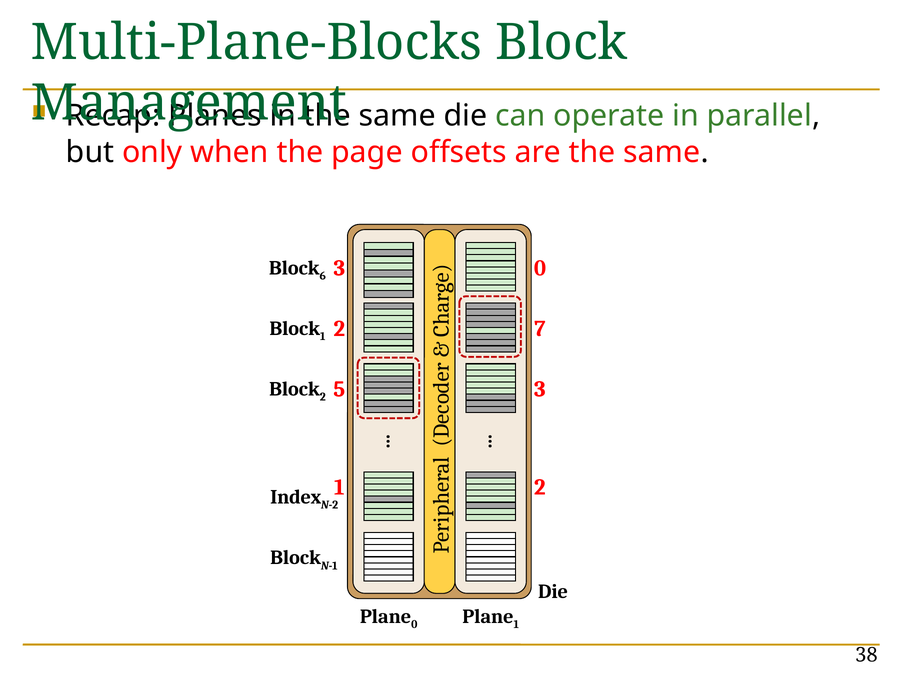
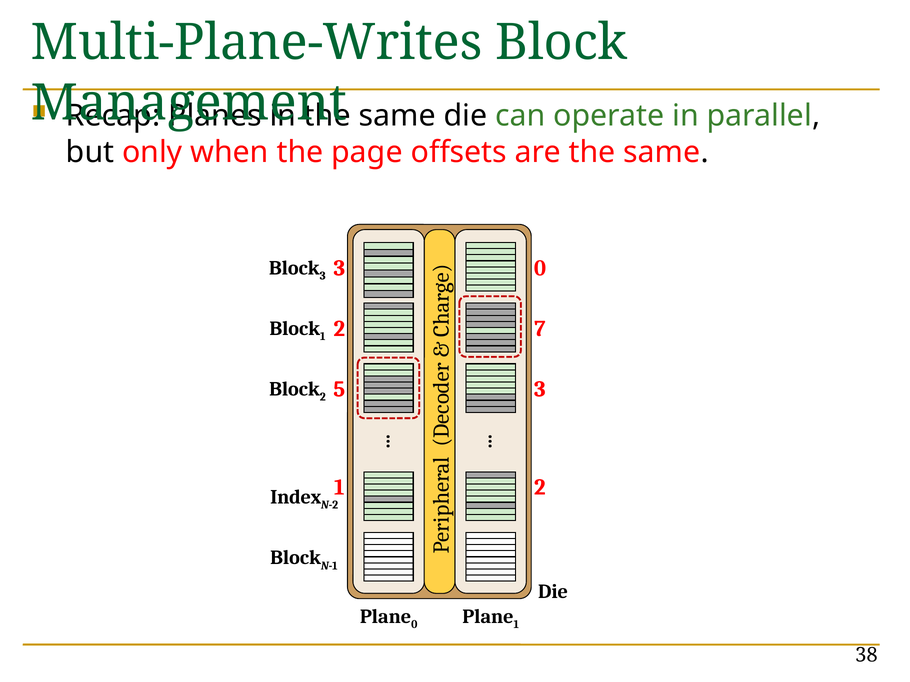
Multi-Plane-Blocks: Multi-Plane-Blocks -> Multi-Plane-Writes (257, 43)
Block 6: 6 -> 3 (323, 276)
